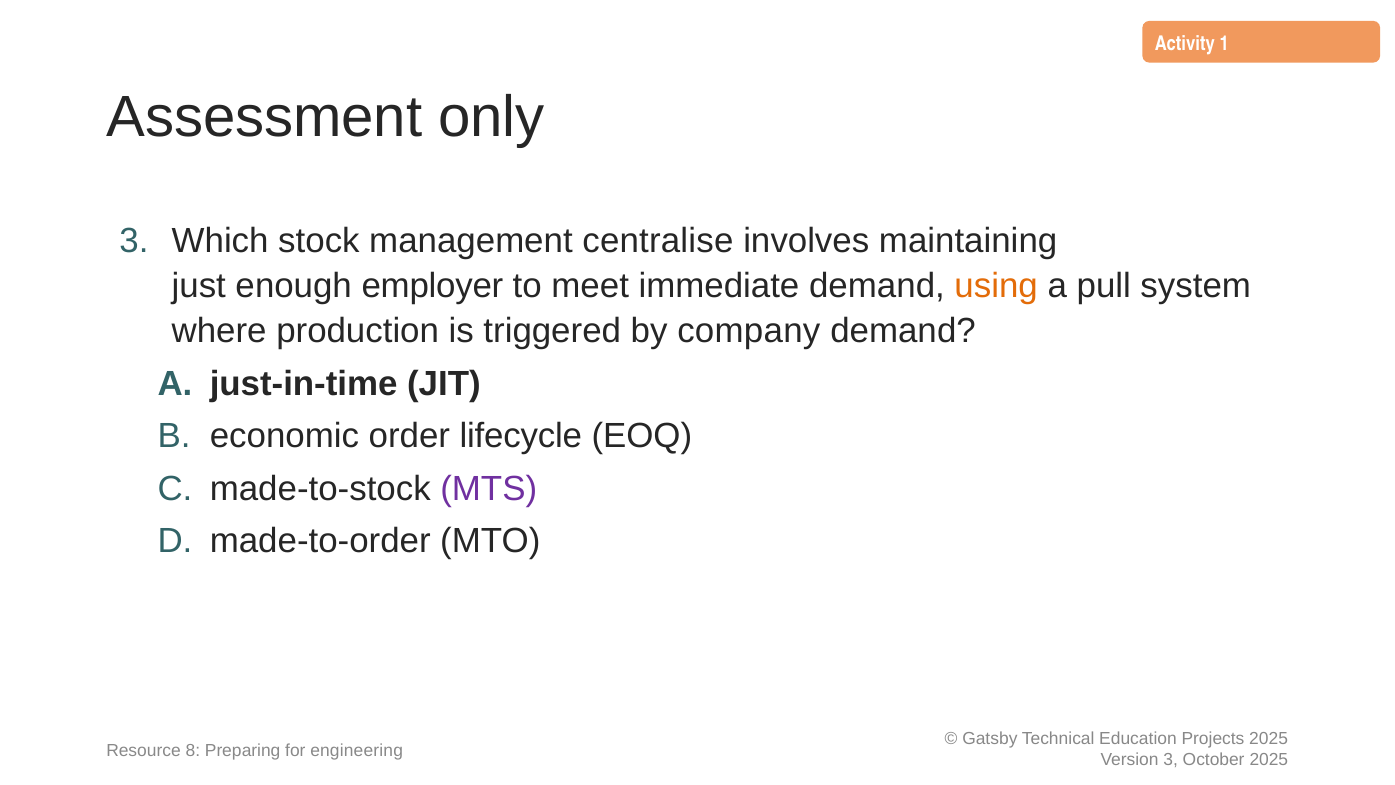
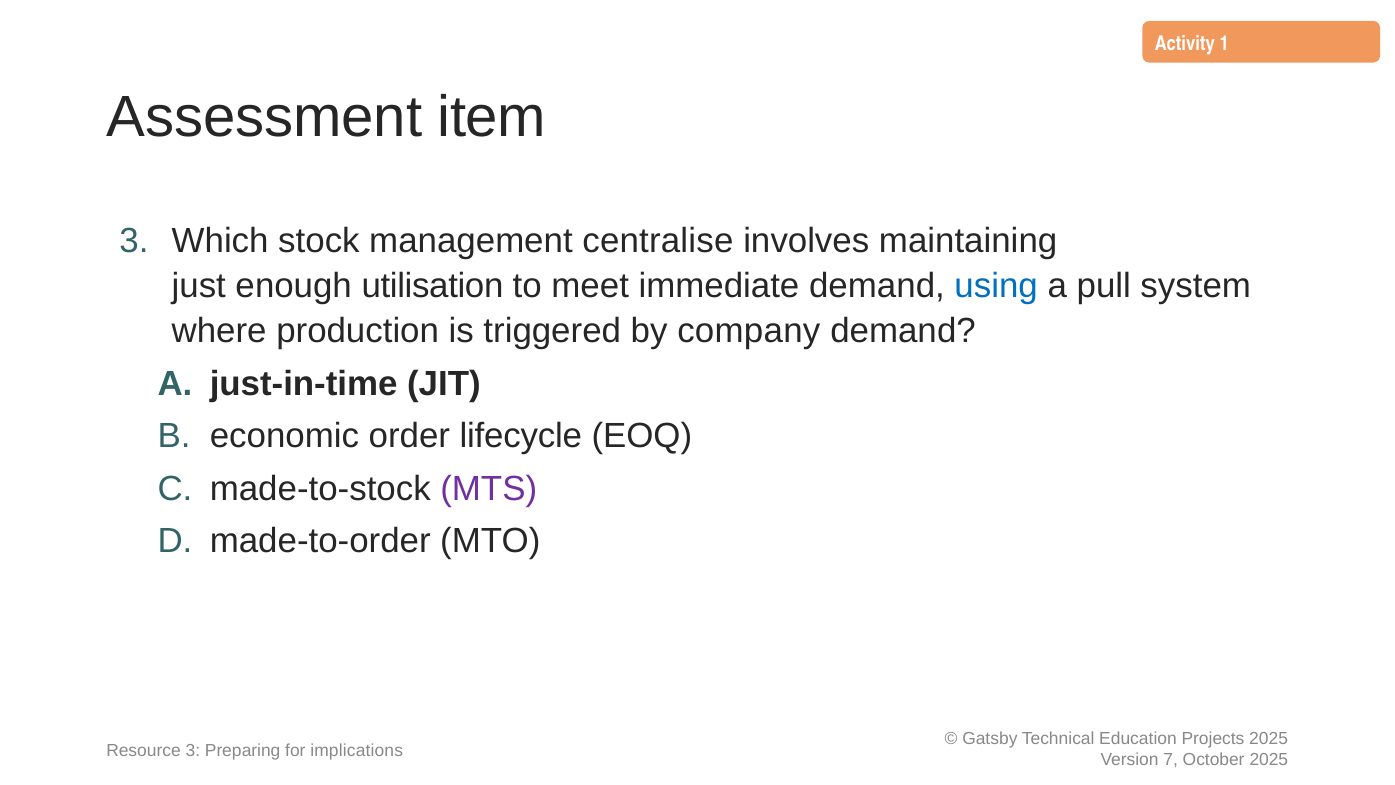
only: only -> item (492, 117)
employer: employer -> utilisation (432, 286)
using colour: orange -> blue (996, 286)
Resource 8: 8 -> 3 (193, 750)
engineering: engineering -> implications (357, 750)
3: 3 -> 7 (1171, 760)
